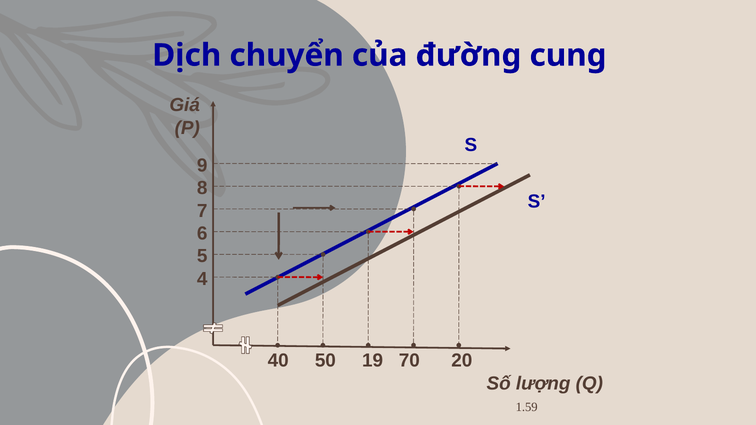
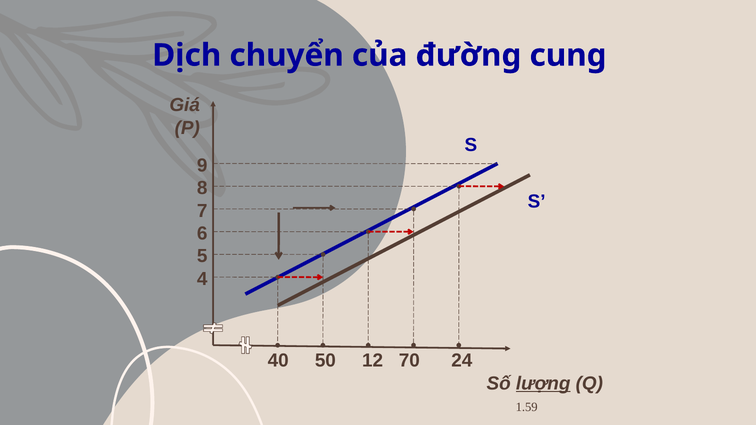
19: 19 -> 12 (373, 361)
20: 20 -> 24 (462, 361)
lượng underline: none -> present (543, 384)
